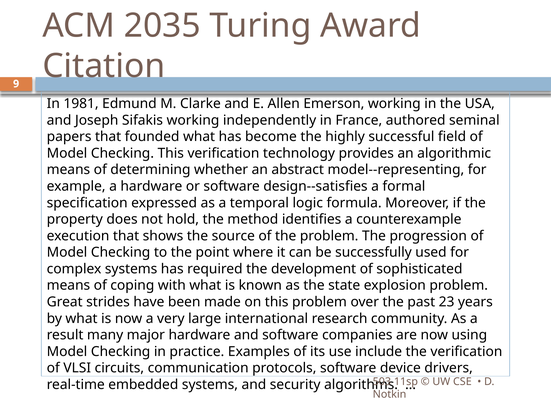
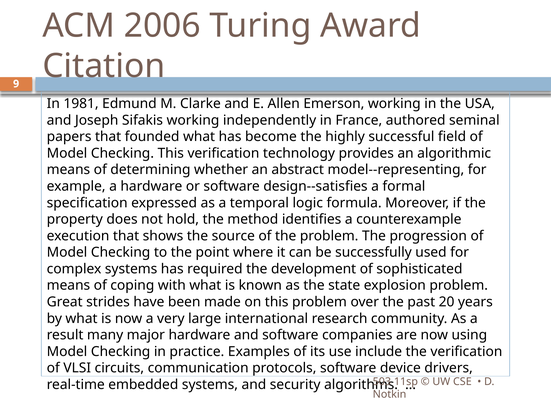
2035: 2035 -> 2006 (162, 26)
23: 23 -> 20 (447, 302)
